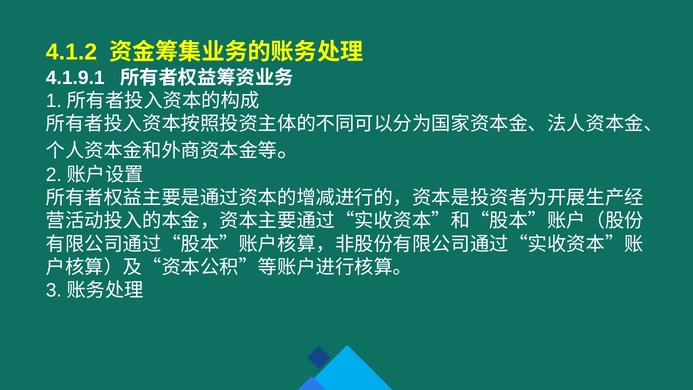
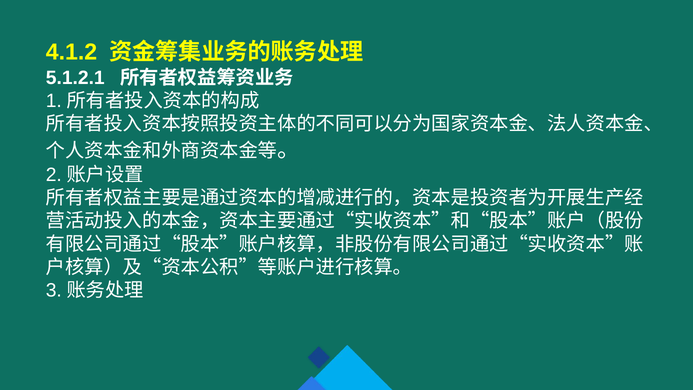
4.1.9.1: 4.1.9.1 -> 5.1.2.1 (75, 78)
